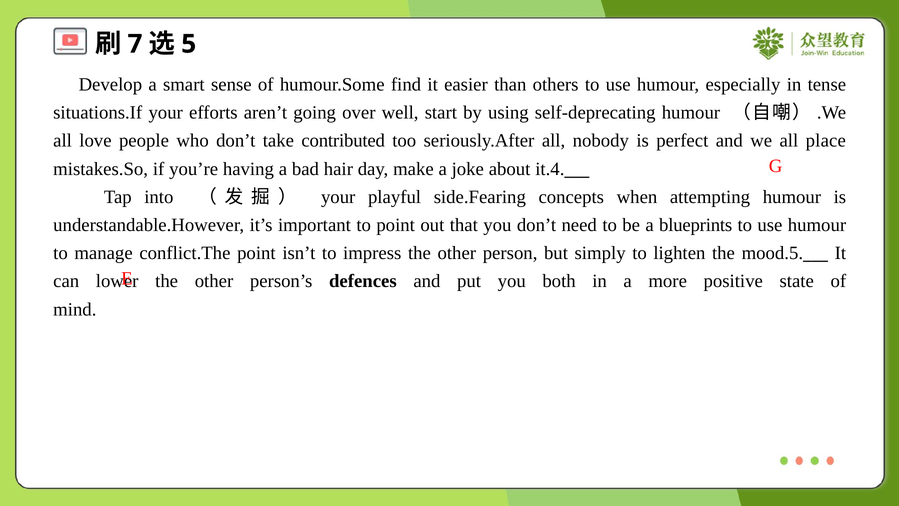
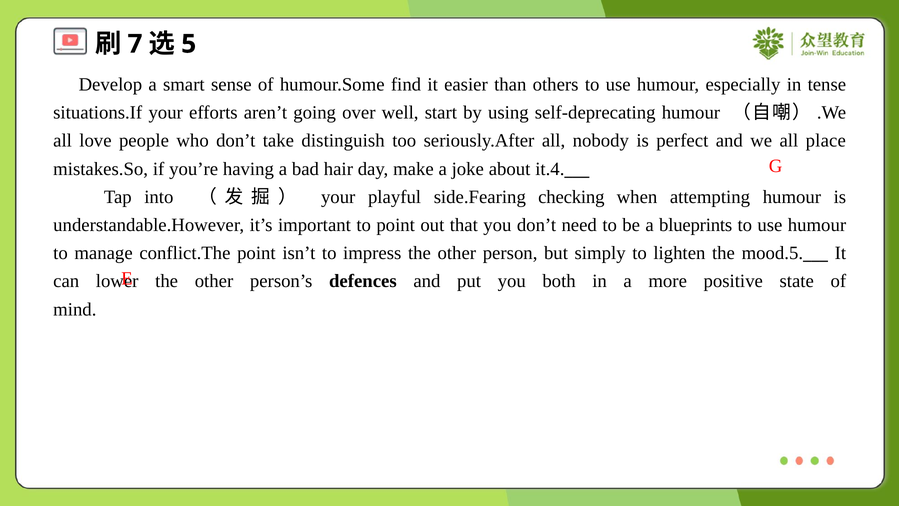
contributed: contributed -> distinguish (343, 141)
concepts: concepts -> checking (571, 197)
